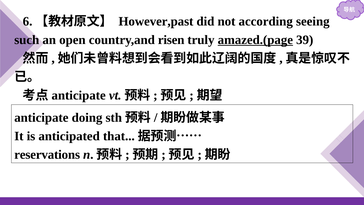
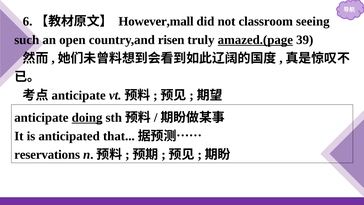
However,past: However,past -> However,mall (156, 21)
according: according -> classroom (266, 21)
doing underline: none -> present (87, 118)
